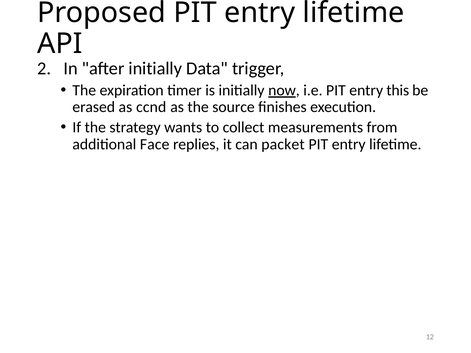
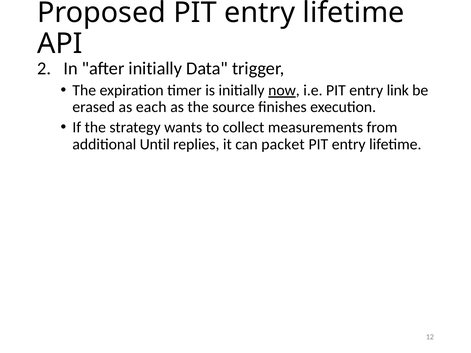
this: this -> link (398, 90)
ccnd: ccnd -> each (151, 107)
Face: Face -> Until (155, 144)
